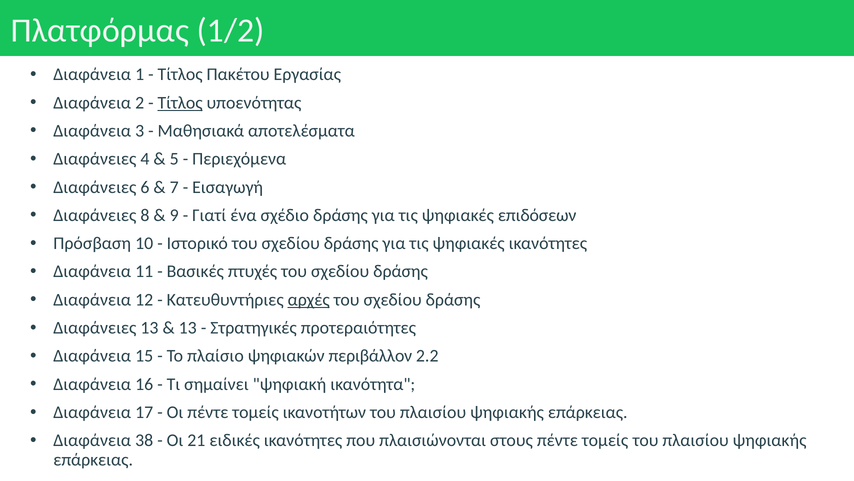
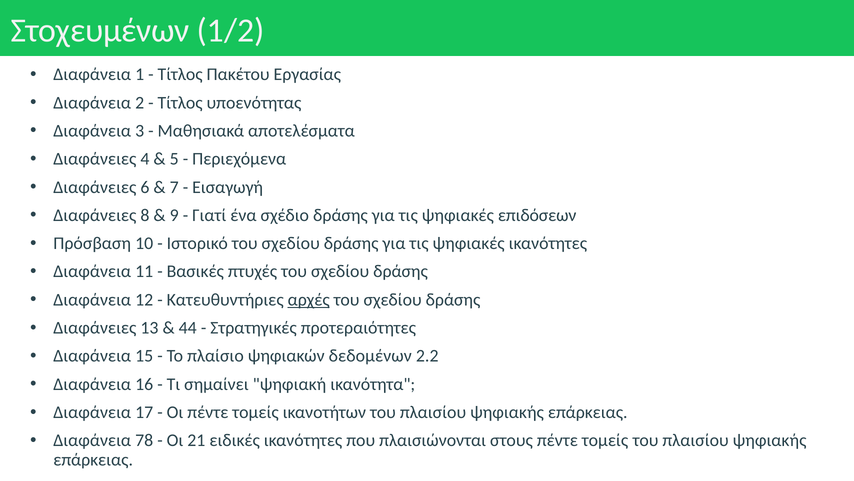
Πλατφόρμας: Πλατφόρμας -> Στοχευμένων (100, 31)
Τίτλος underline: present -> none (180, 103)
13: 13 -> 44 (188, 327)
περιβάλλον: περιβάλλον -> δεδομένων (370, 356)
38: 38 -> 78 (144, 440)
